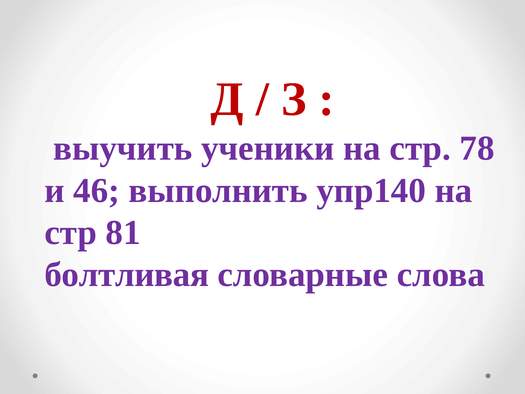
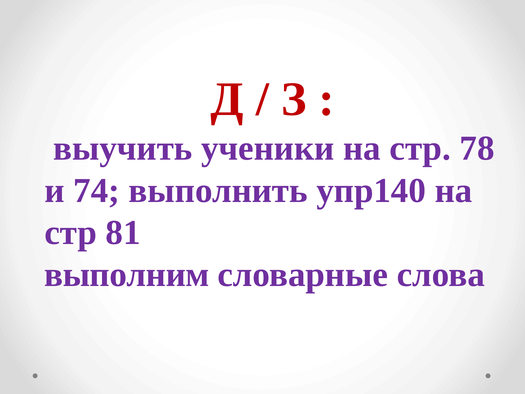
46: 46 -> 74 (97, 190)
болтливая: болтливая -> выполним (127, 274)
